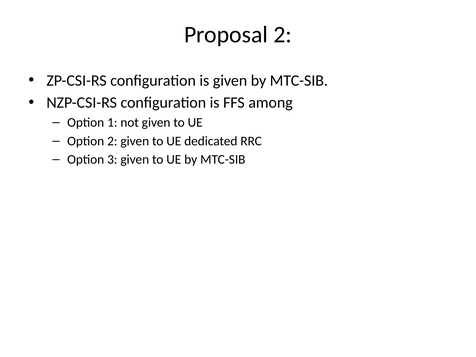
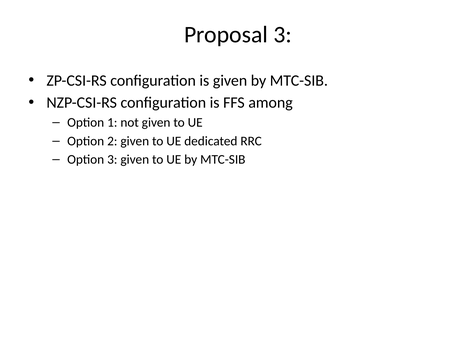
Proposal 2: 2 -> 3 (283, 35)
